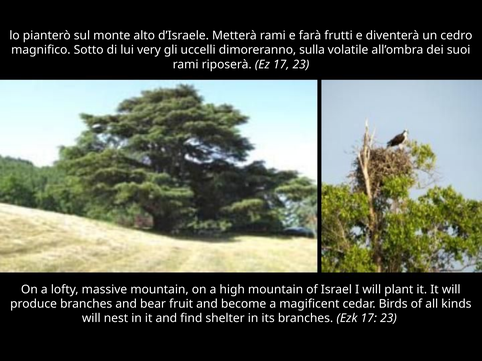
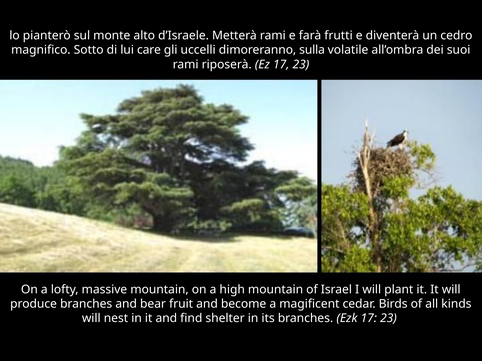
very: very -> care (149, 50)
